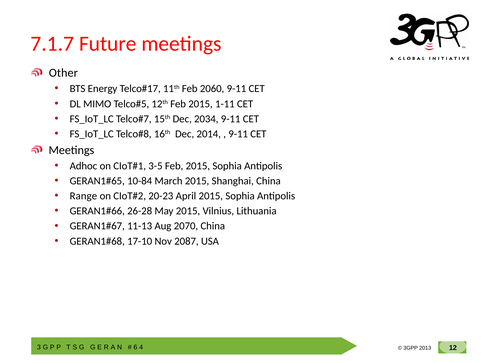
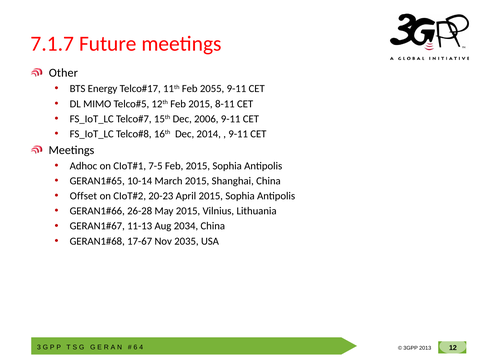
2060: 2060 -> 2055 (212, 89)
1-11: 1-11 -> 8-11 (225, 104)
2034: 2034 -> 2006 (206, 119)
3-5: 3-5 -> 7-5 (155, 166)
10-84: 10-84 -> 10-14 (140, 181)
Range: Range -> Offset (83, 196)
2070: 2070 -> 2034 (186, 226)
17-10: 17-10 -> 17-67 (140, 241)
2087: 2087 -> 2035 (186, 241)
